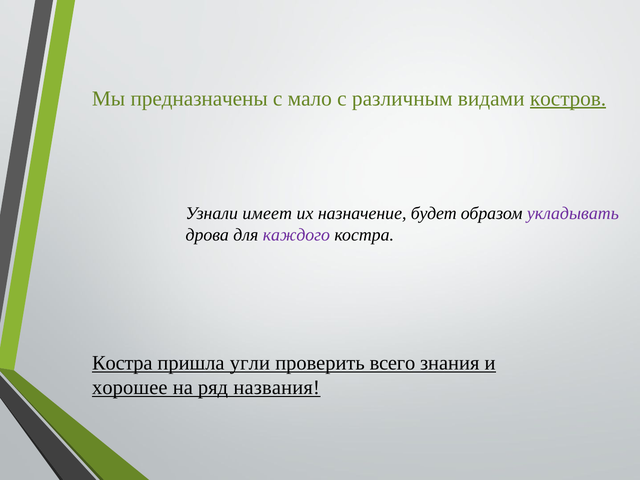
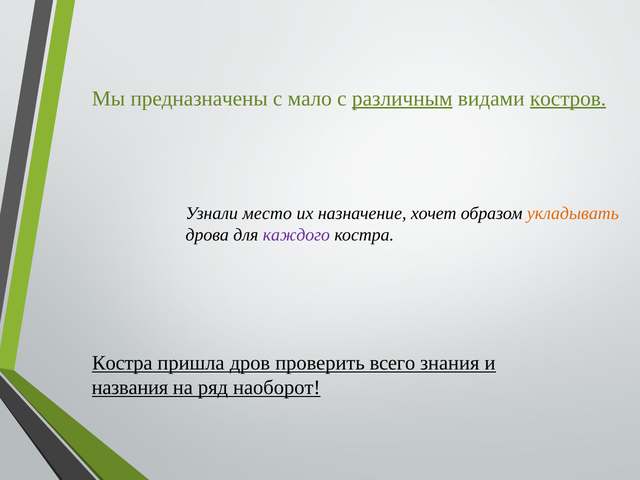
различным underline: none -> present (402, 98)
имеет: имеет -> место (267, 214)
будет: будет -> хочет (434, 214)
укладывать colour: purple -> orange (573, 214)
угли: угли -> дров (250, 363)
хорошее: хорошее -> названия (130, 388)
названия: названия -> наоборот (277, 388)
